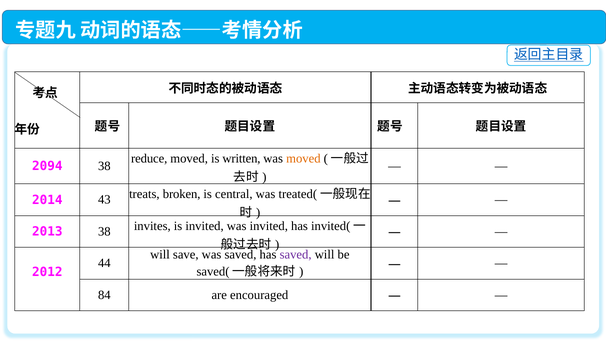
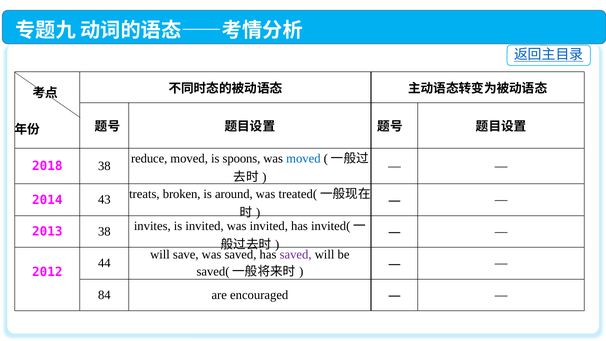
written: written -> spoons (241, 159)
moved colour: orange -> blue (303, 159)
2094: 2094 -> 2018 (47, 166)
central: central -> around (234, 194)
